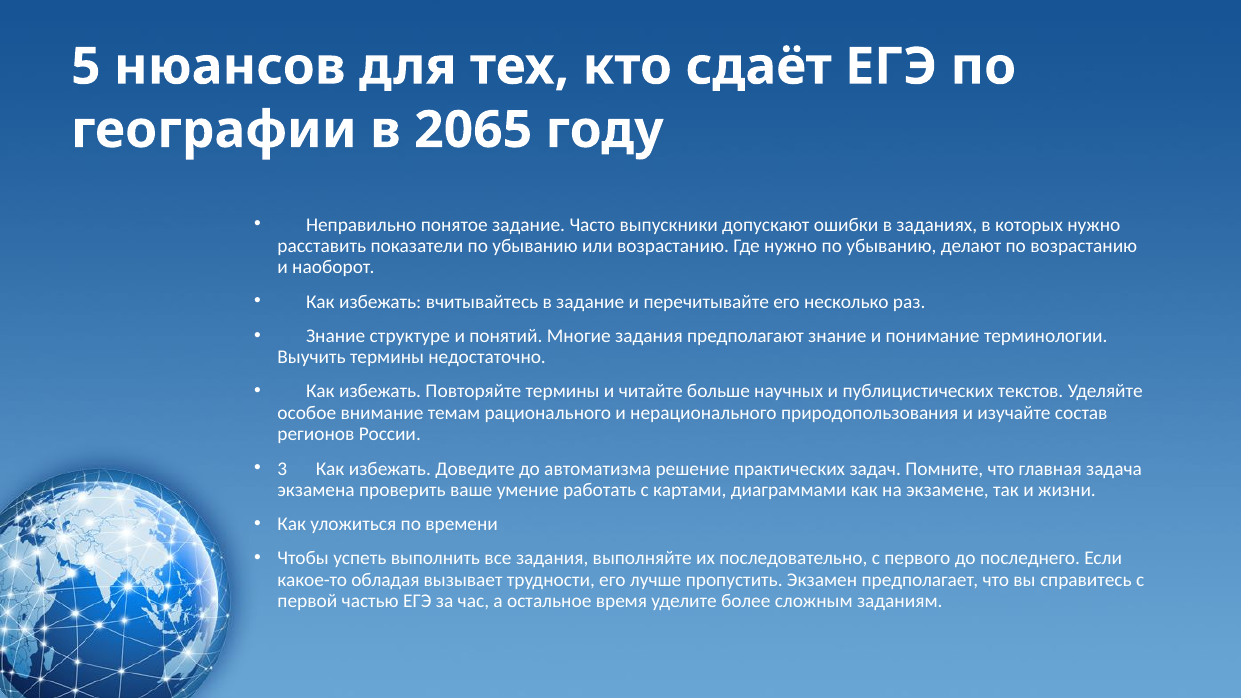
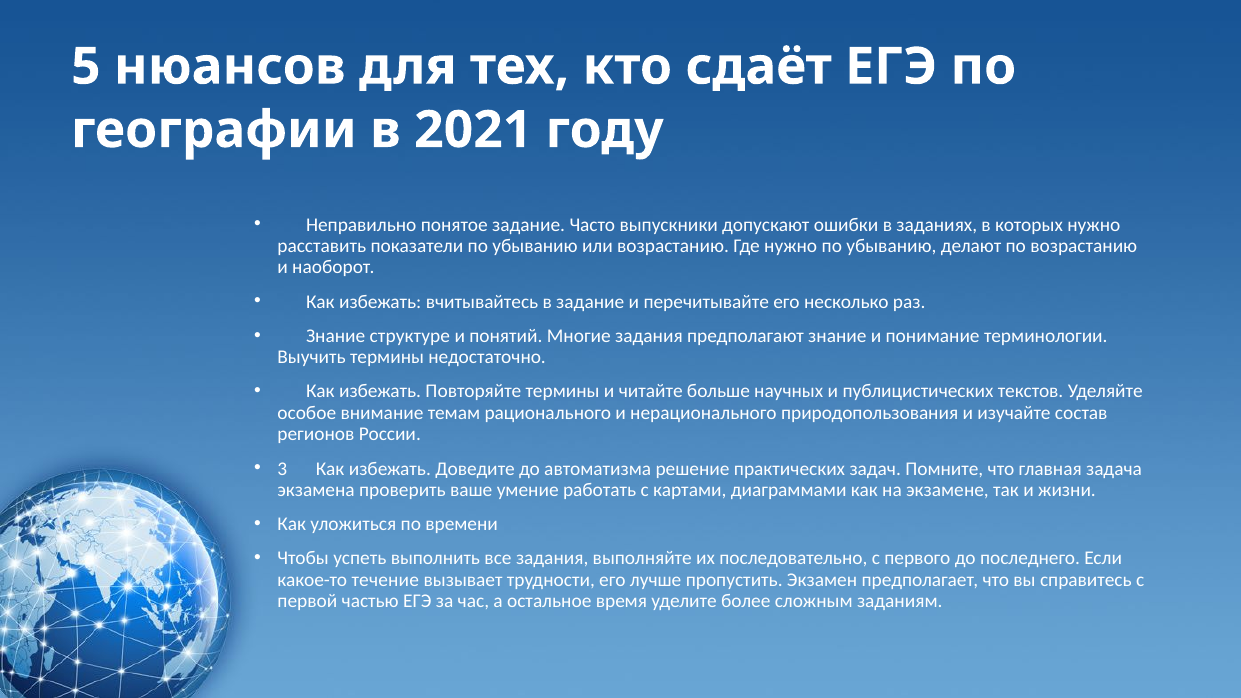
2065: 2065 -> 2021 (473, 130)
обладая: обладая -> течение (385, 580)
